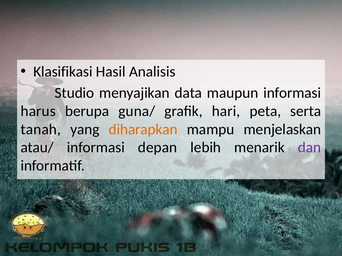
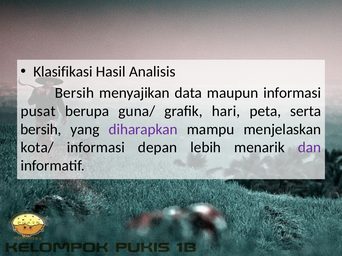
Studio: Studio -> Bersih (74, 93)
harus: harus -> pusat (38, 111)
tanah: tanah -> bersih (41, 130)
diharapkan colour: orange -> purple (143, 130)
atau/: atau/ -> kota/ (37, 148)
